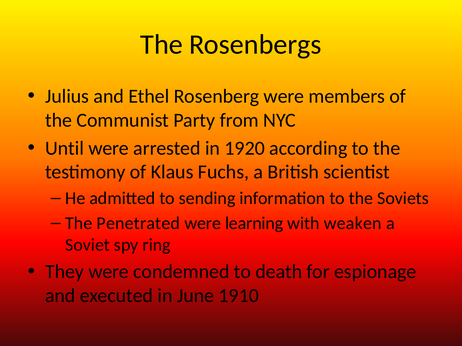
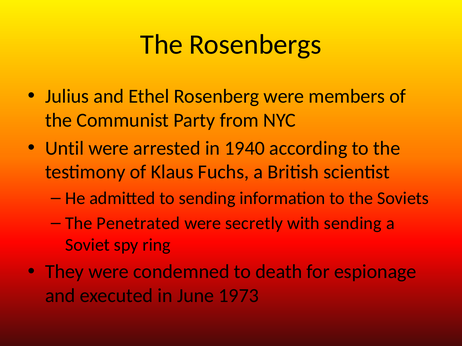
1920: 1920 -> 1940 (245, 148)
learning: learning -> secretly (254, 224)
with weaken: weaken -> sending (353, 224)
1910: 1910 -> 1973 (239, 296)
